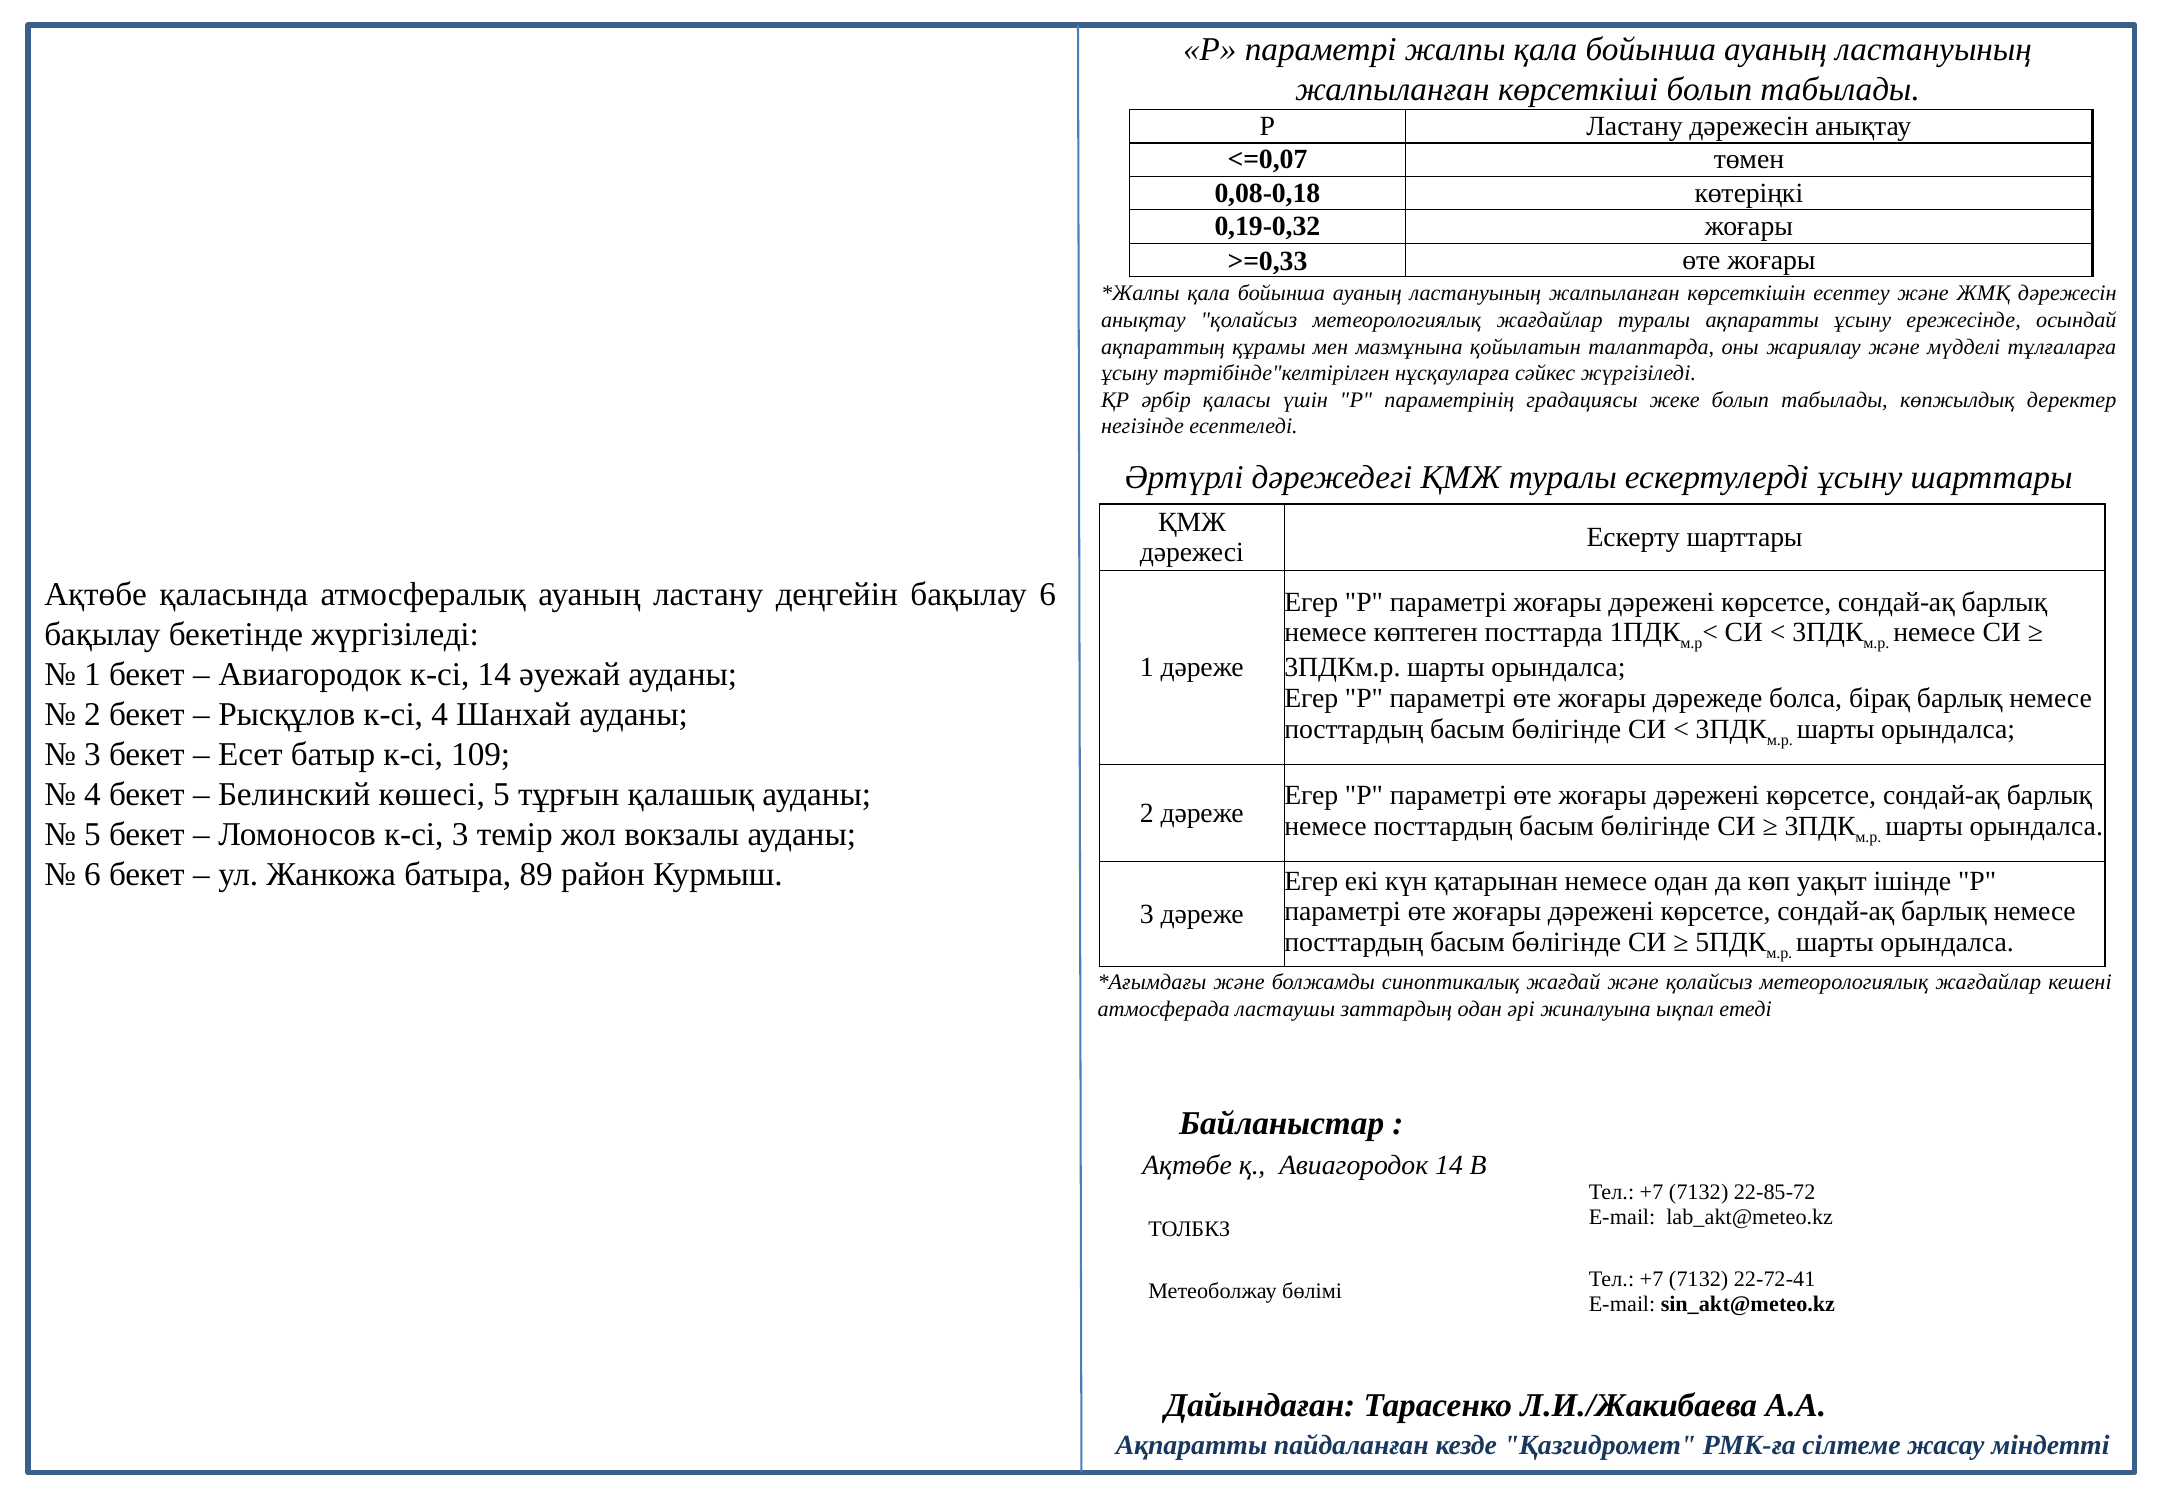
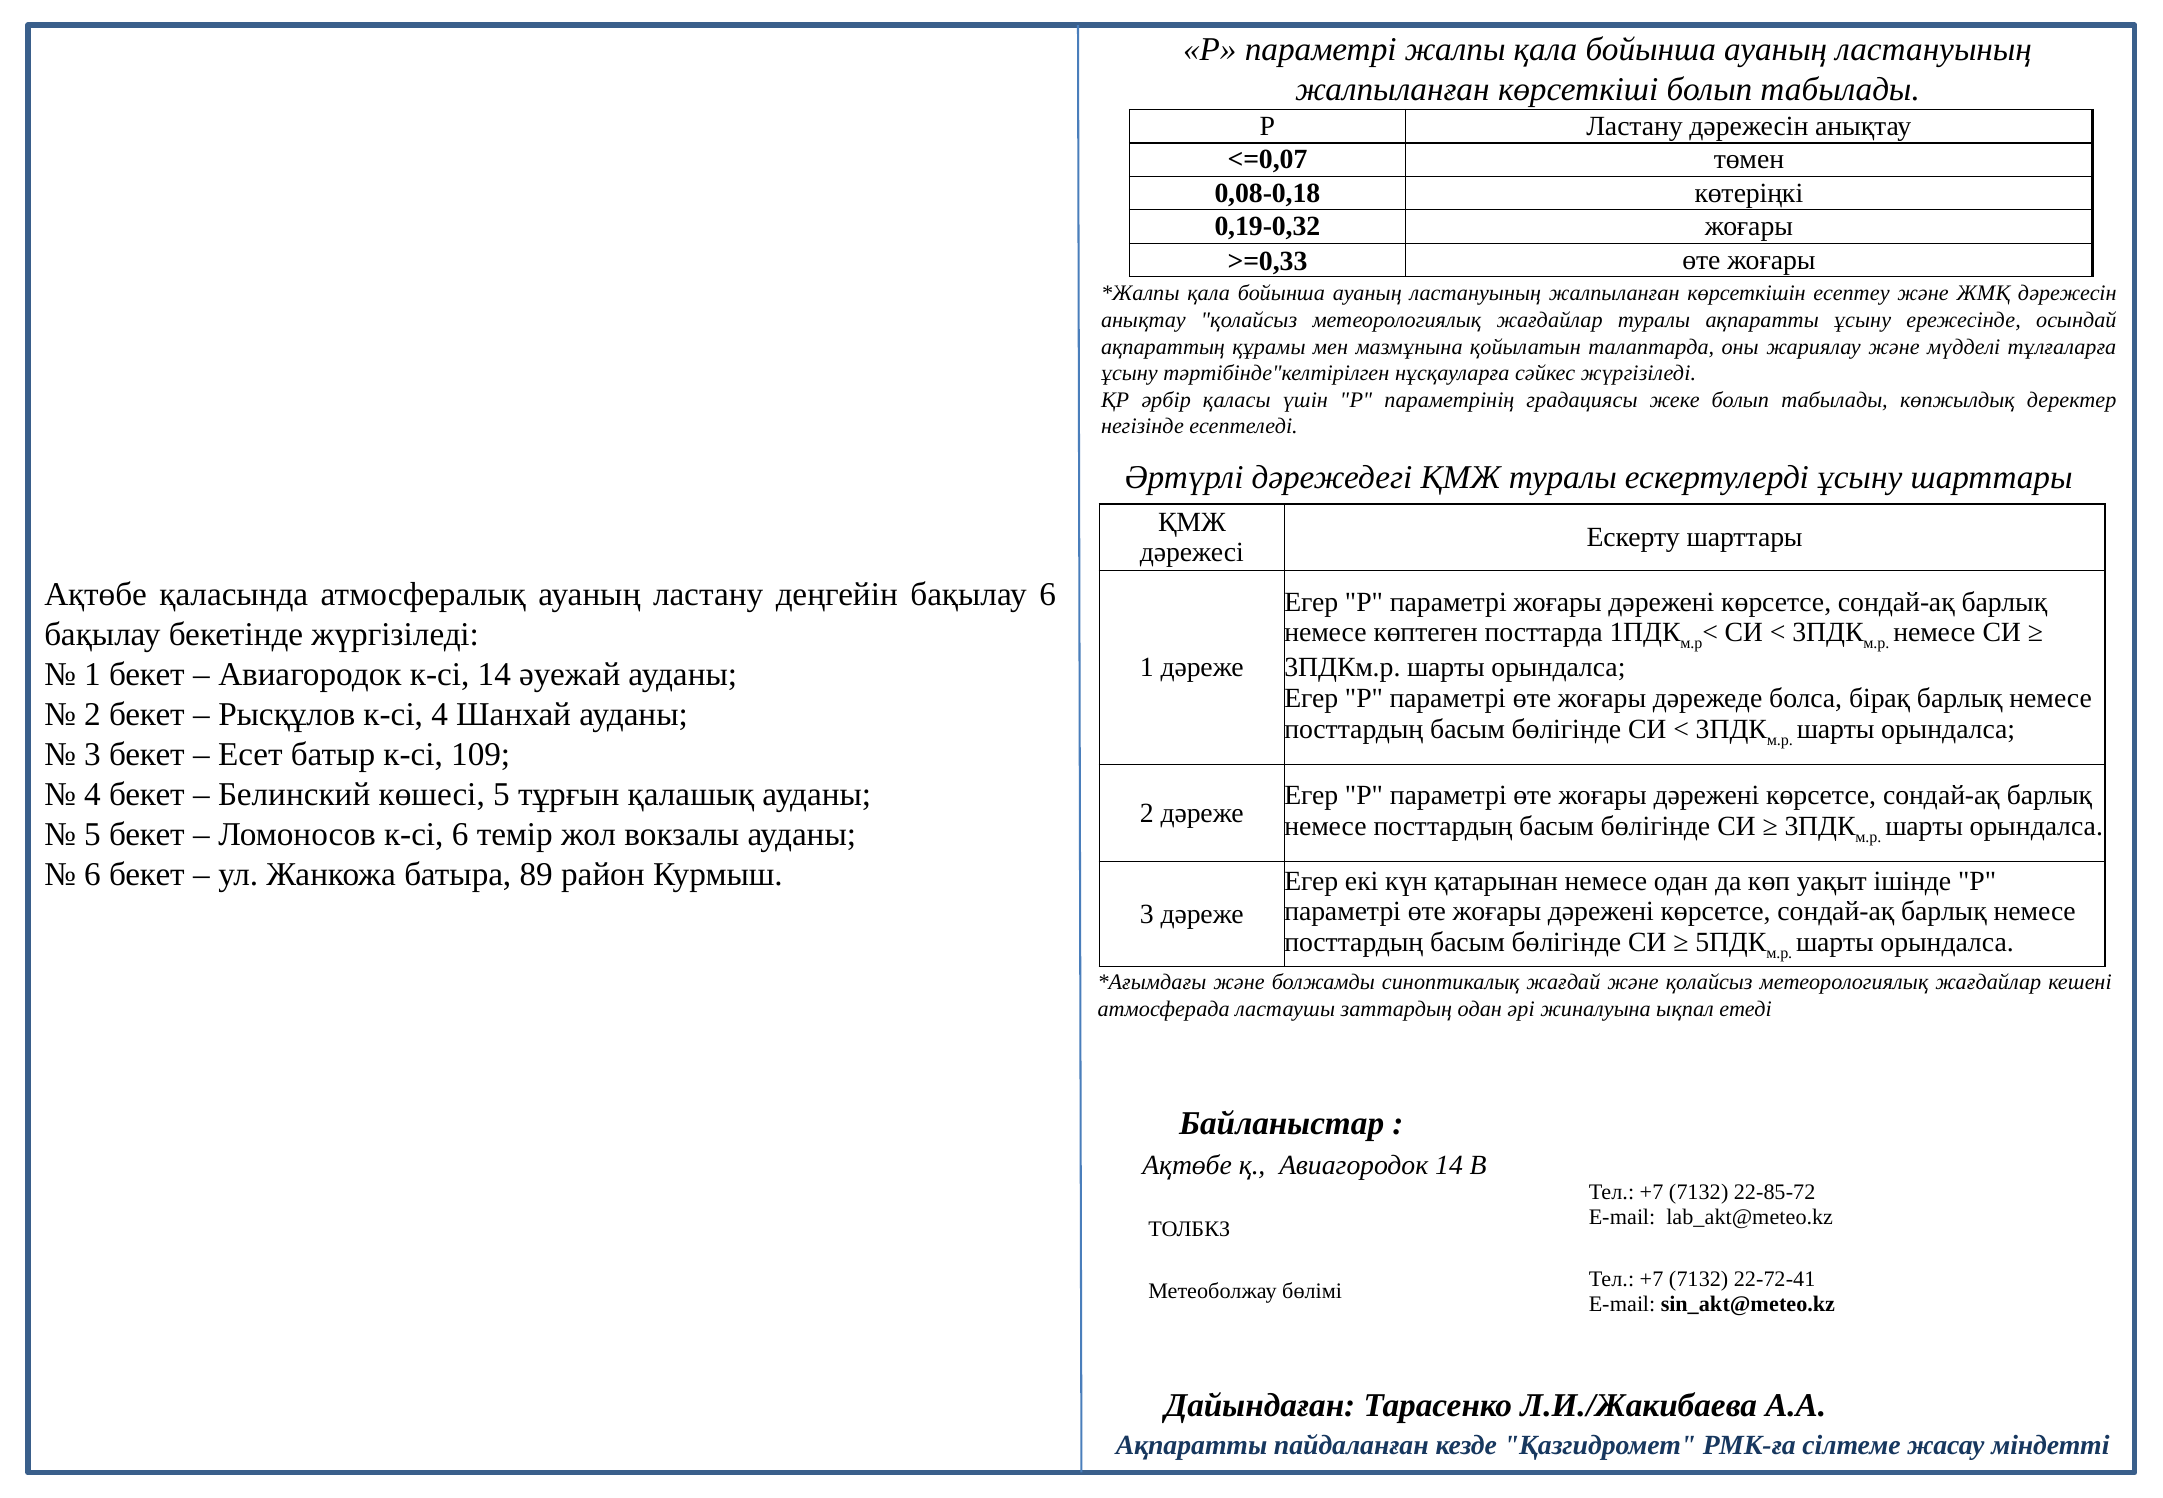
к-сі 3: 3 -> 6 (460, 834)
